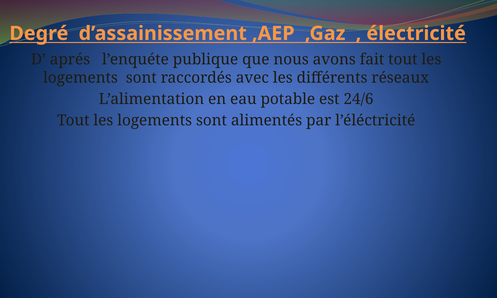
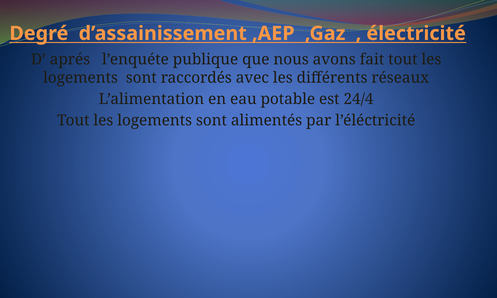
24/6: 24/6 -> 24/4 (359, 99)
